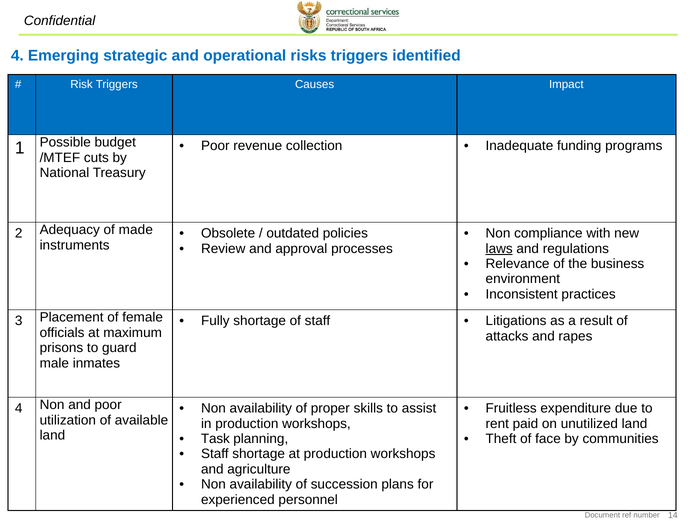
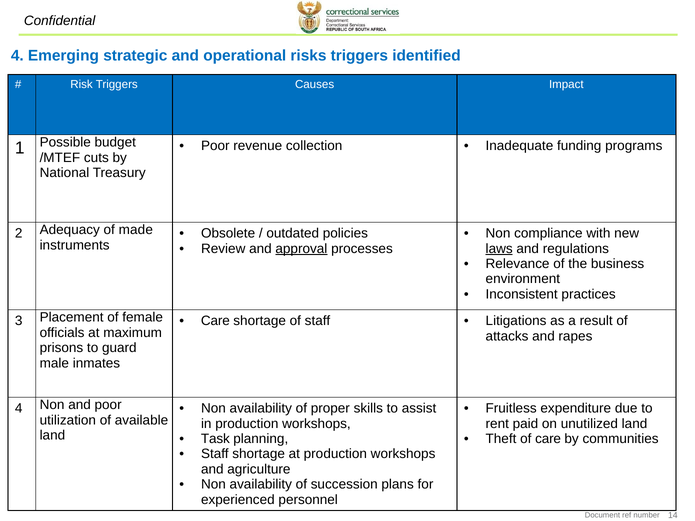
approval underline: none -> present (301, 249)
Fully: Fully -> Care (215, 321)
of face: face -> care (548, 439)
